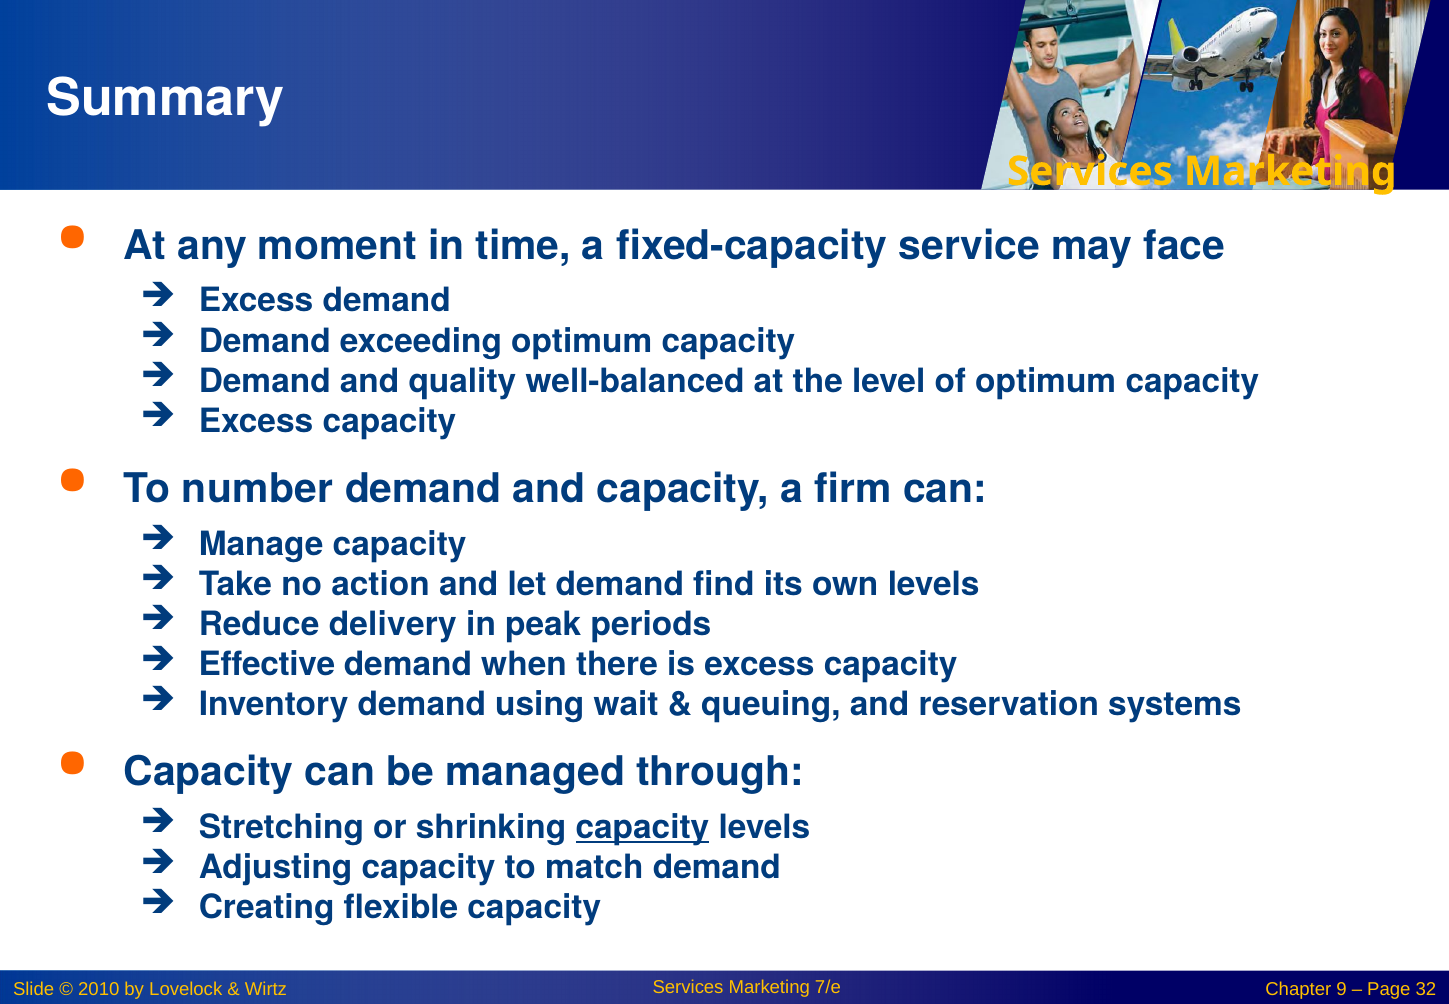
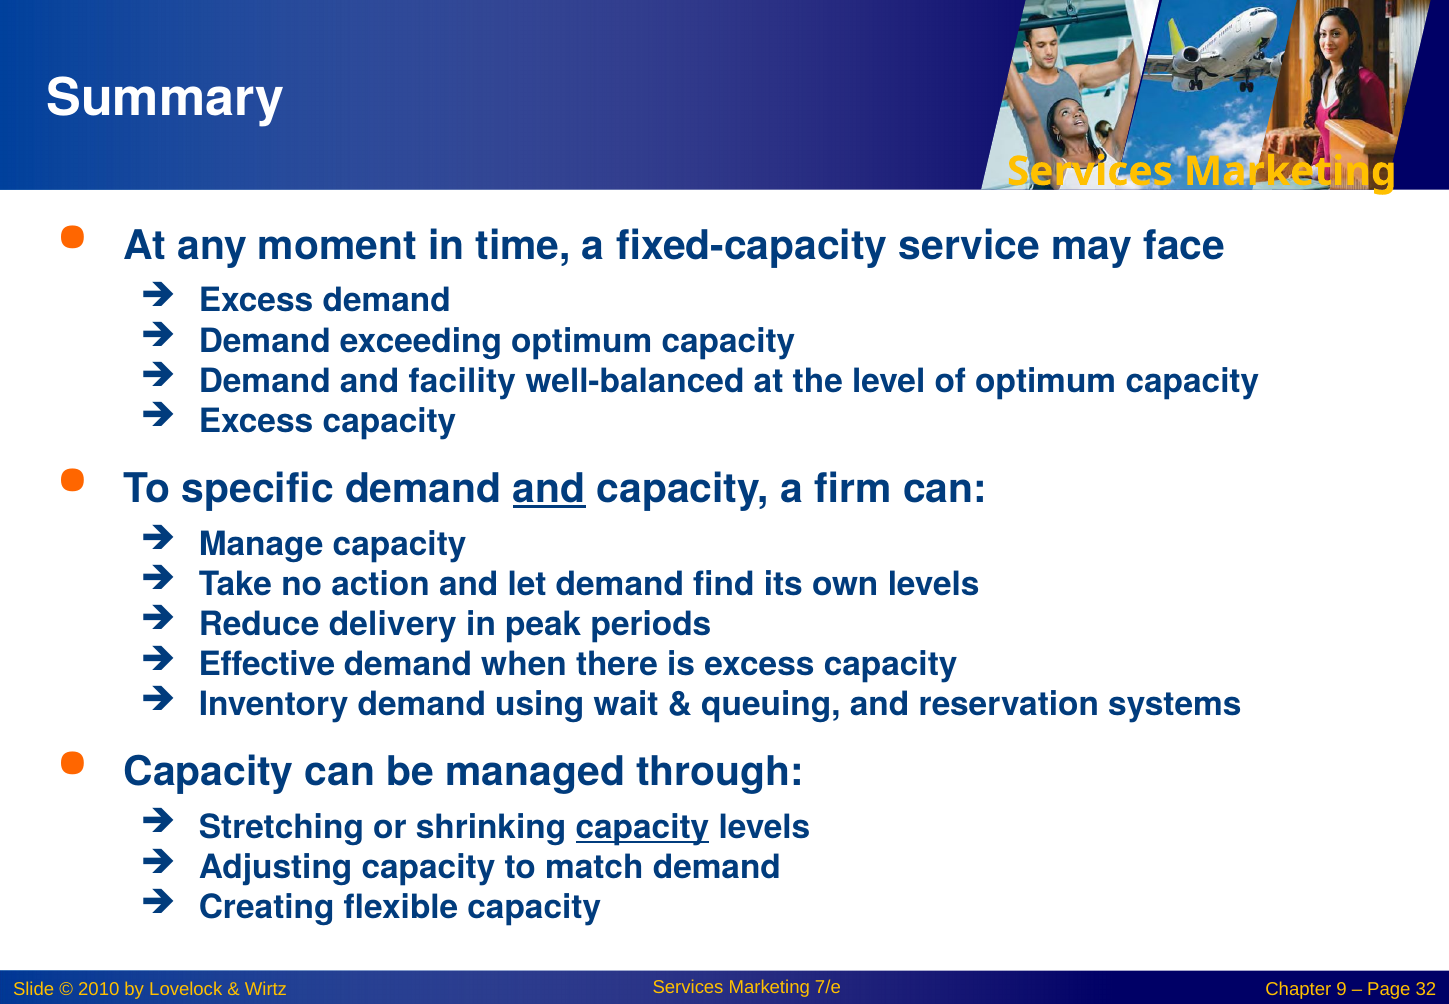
quality: quality -> facility (462, 381)
number: number -> specific (258, 489)
and underline: none -> present (549, 489)
